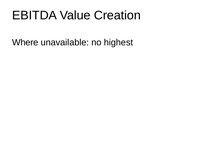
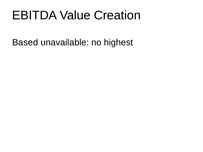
Where: Where -> Based (25, 43)
